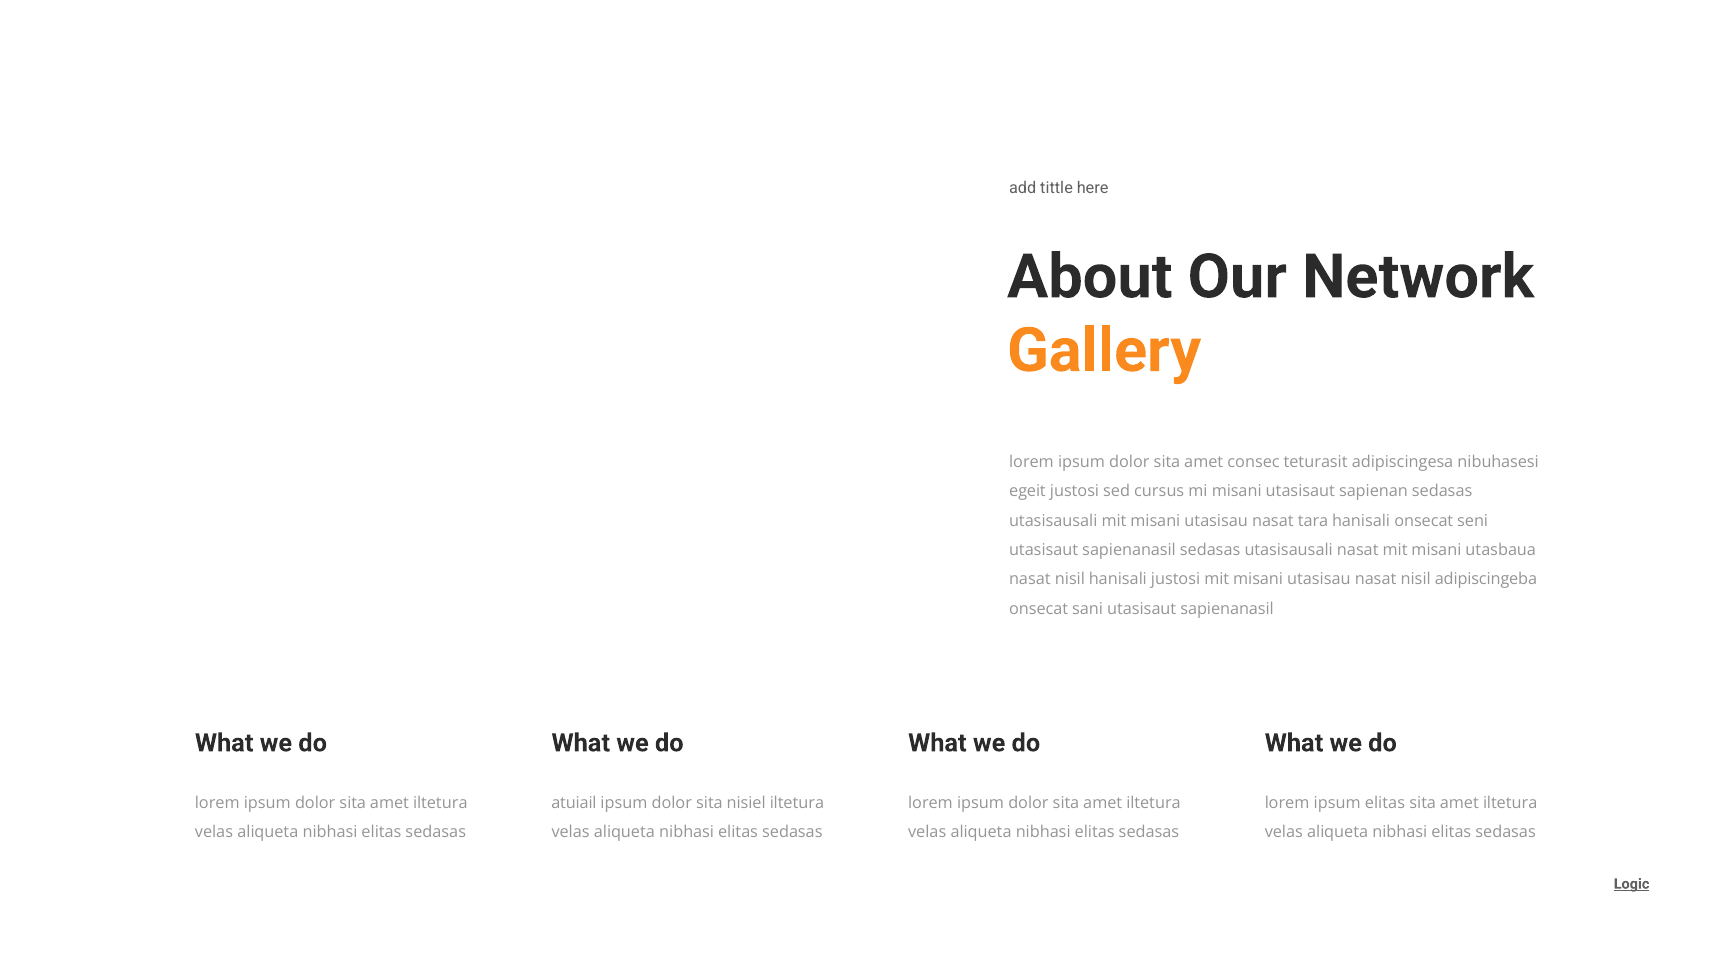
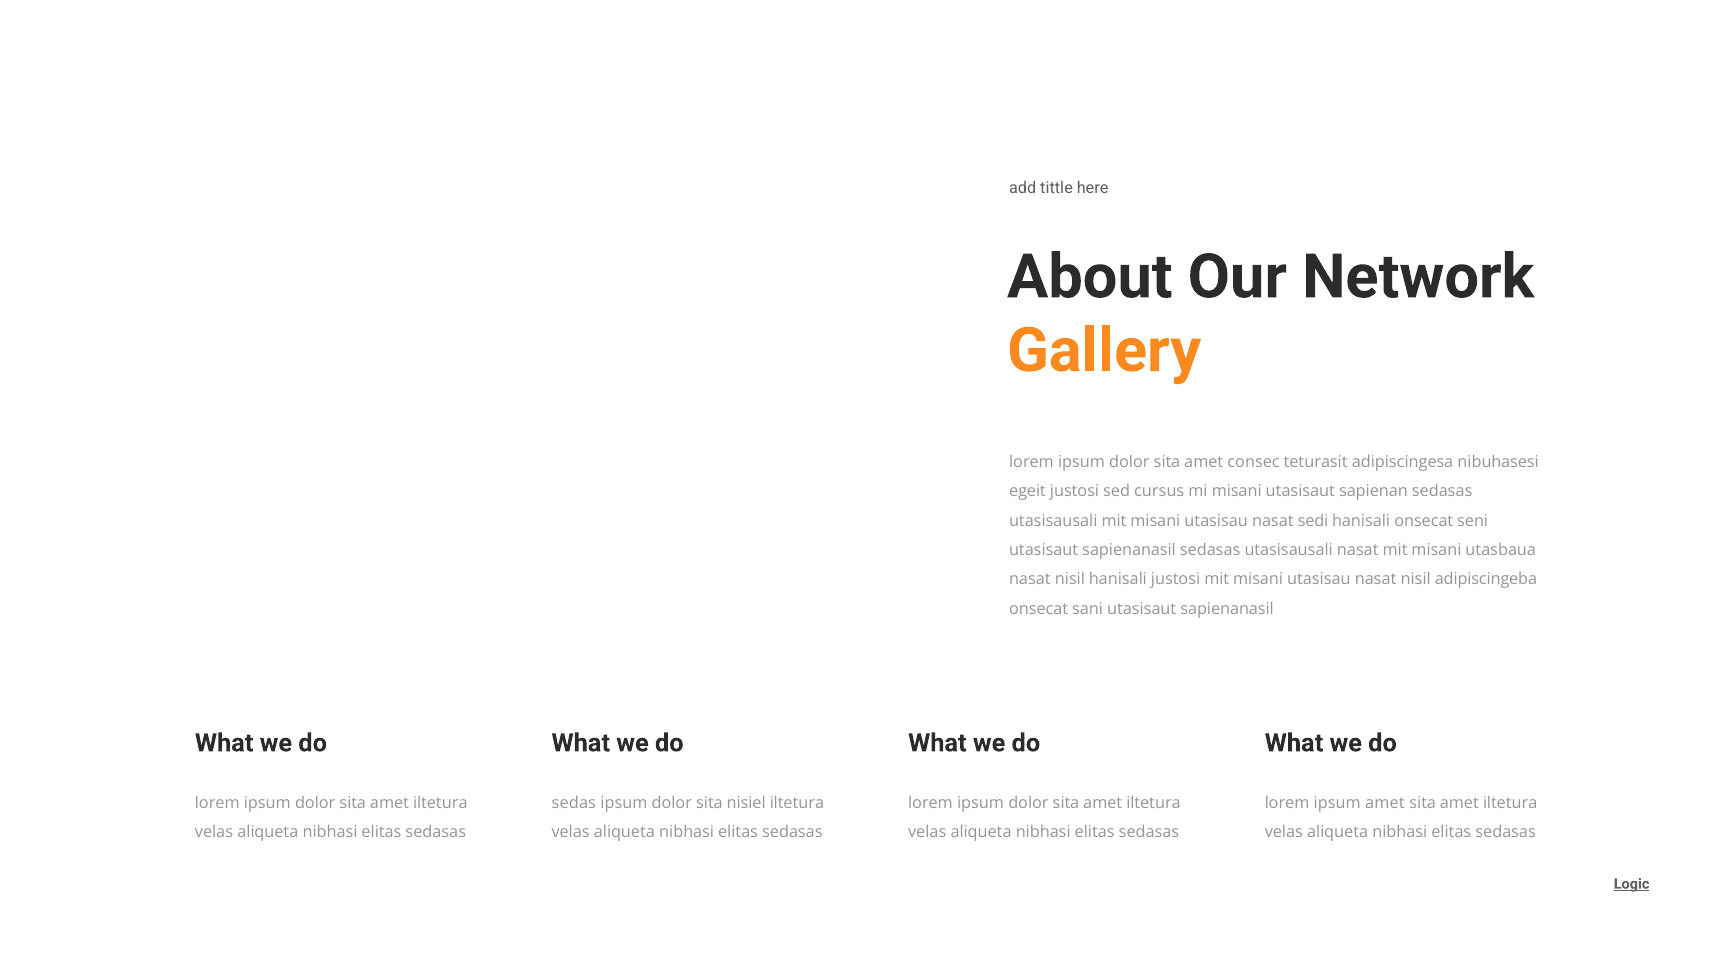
tara: tara -> sedi (1313, 521)
atuiail: atuiail -> sedas (574, 803)
ipsum elitas: elitas -> amet (1385, 803)
